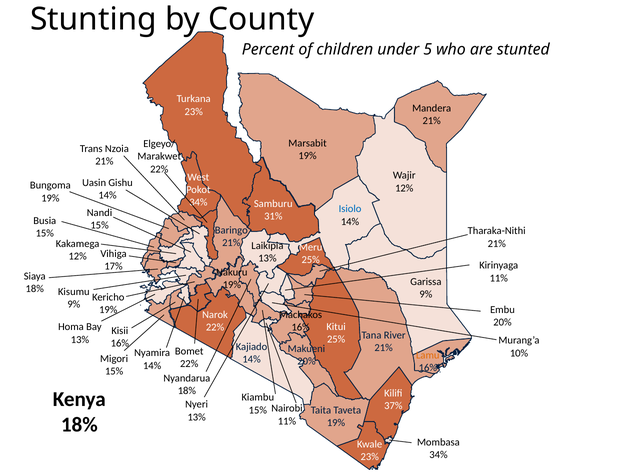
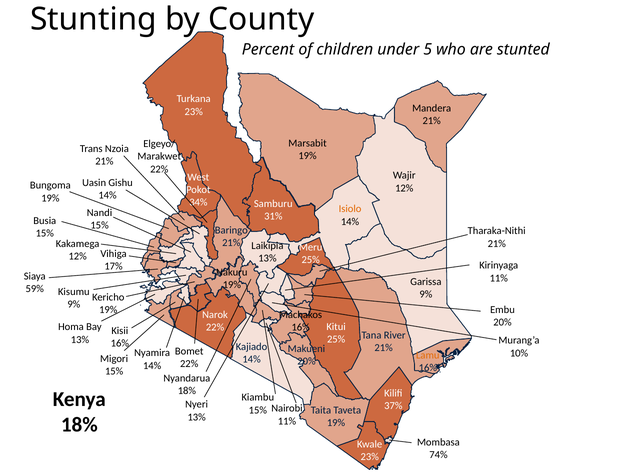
Isiolo colour: blue -> orange (350, 209)
18%: 18% -> 59% (35, 289)
34%: 34% -> 74% (438, 455)
